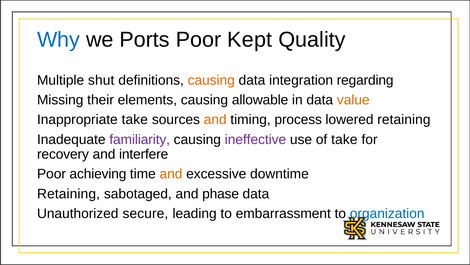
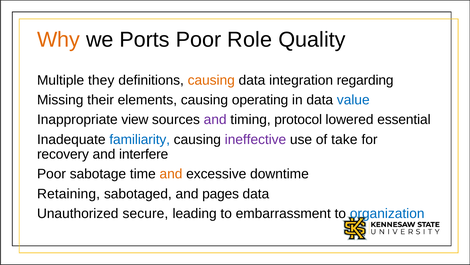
Why colour: blue -> orange (59, 40)
Kept: Kept -> Role (250, 40)
shut: shut -> they (101, 80)
allowable: allowable -> operating (260, 100)
value colour: orange -> blue (353, 100)
Inappropriate take: take -> view (135, 119)
and colour: orange -> purple (215, 119)
process: process -> protocol (298, 119)
lowered retaining: retaining -> essential (404, 119)
familiarity colour: purple -> blue (140, 139)
achieving: achieving -> sabotage (98, 174)
phase: phase -> pages (221, 193)
